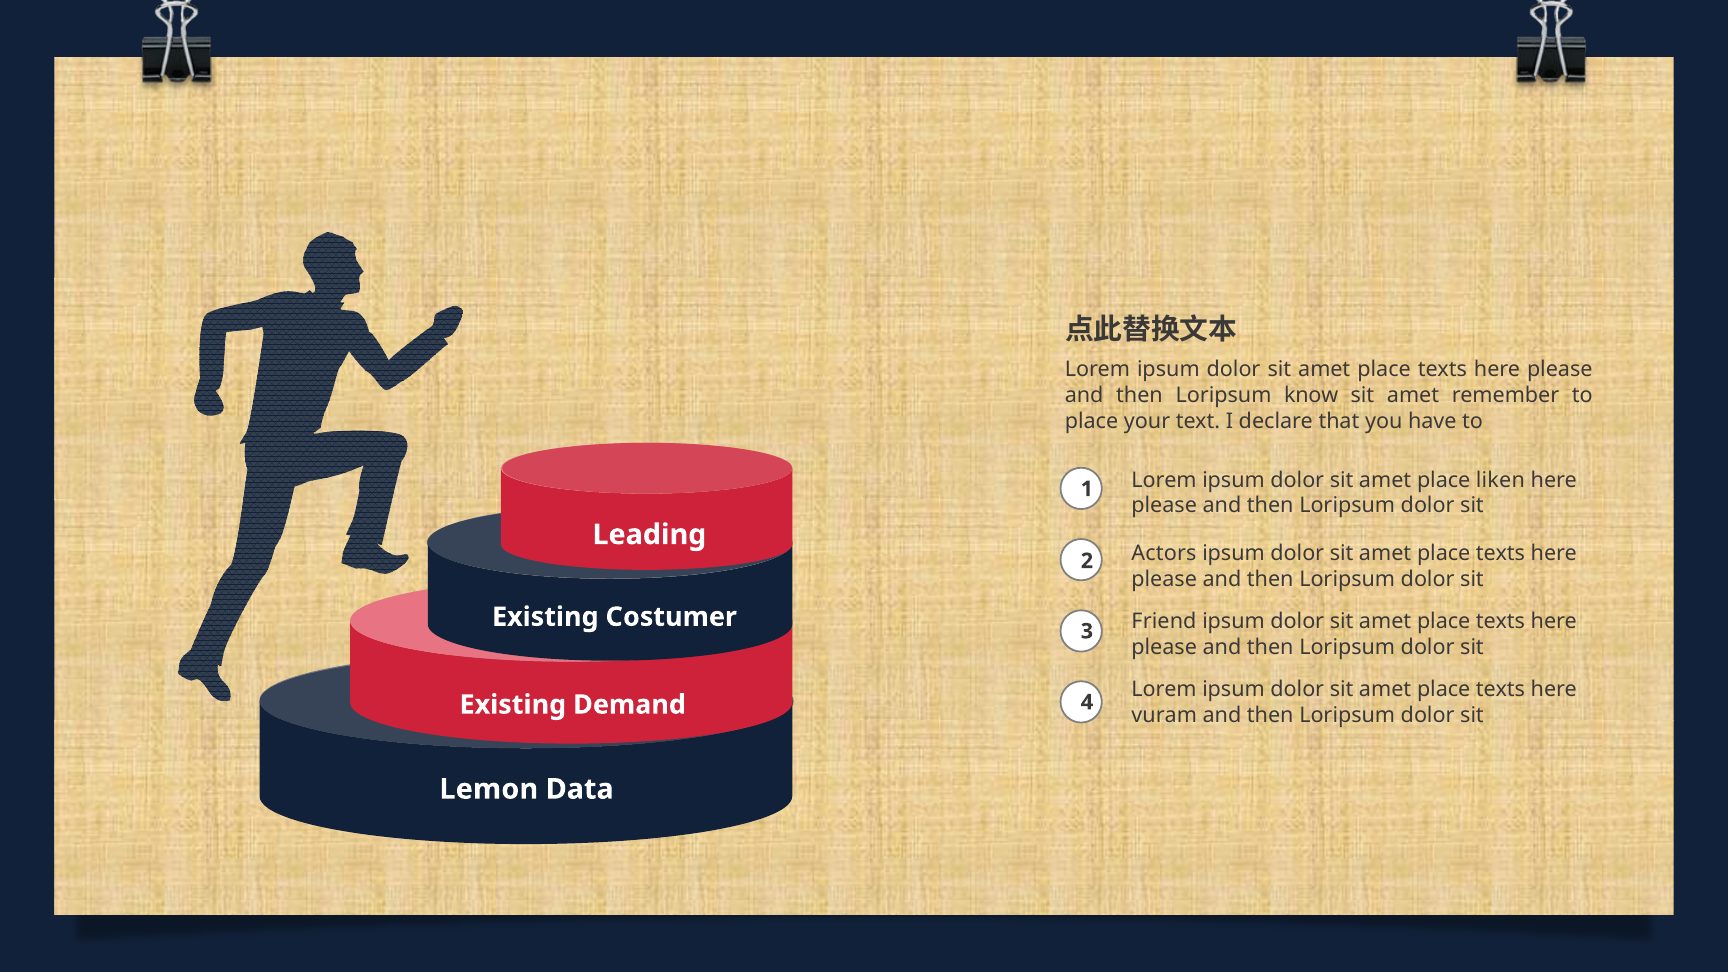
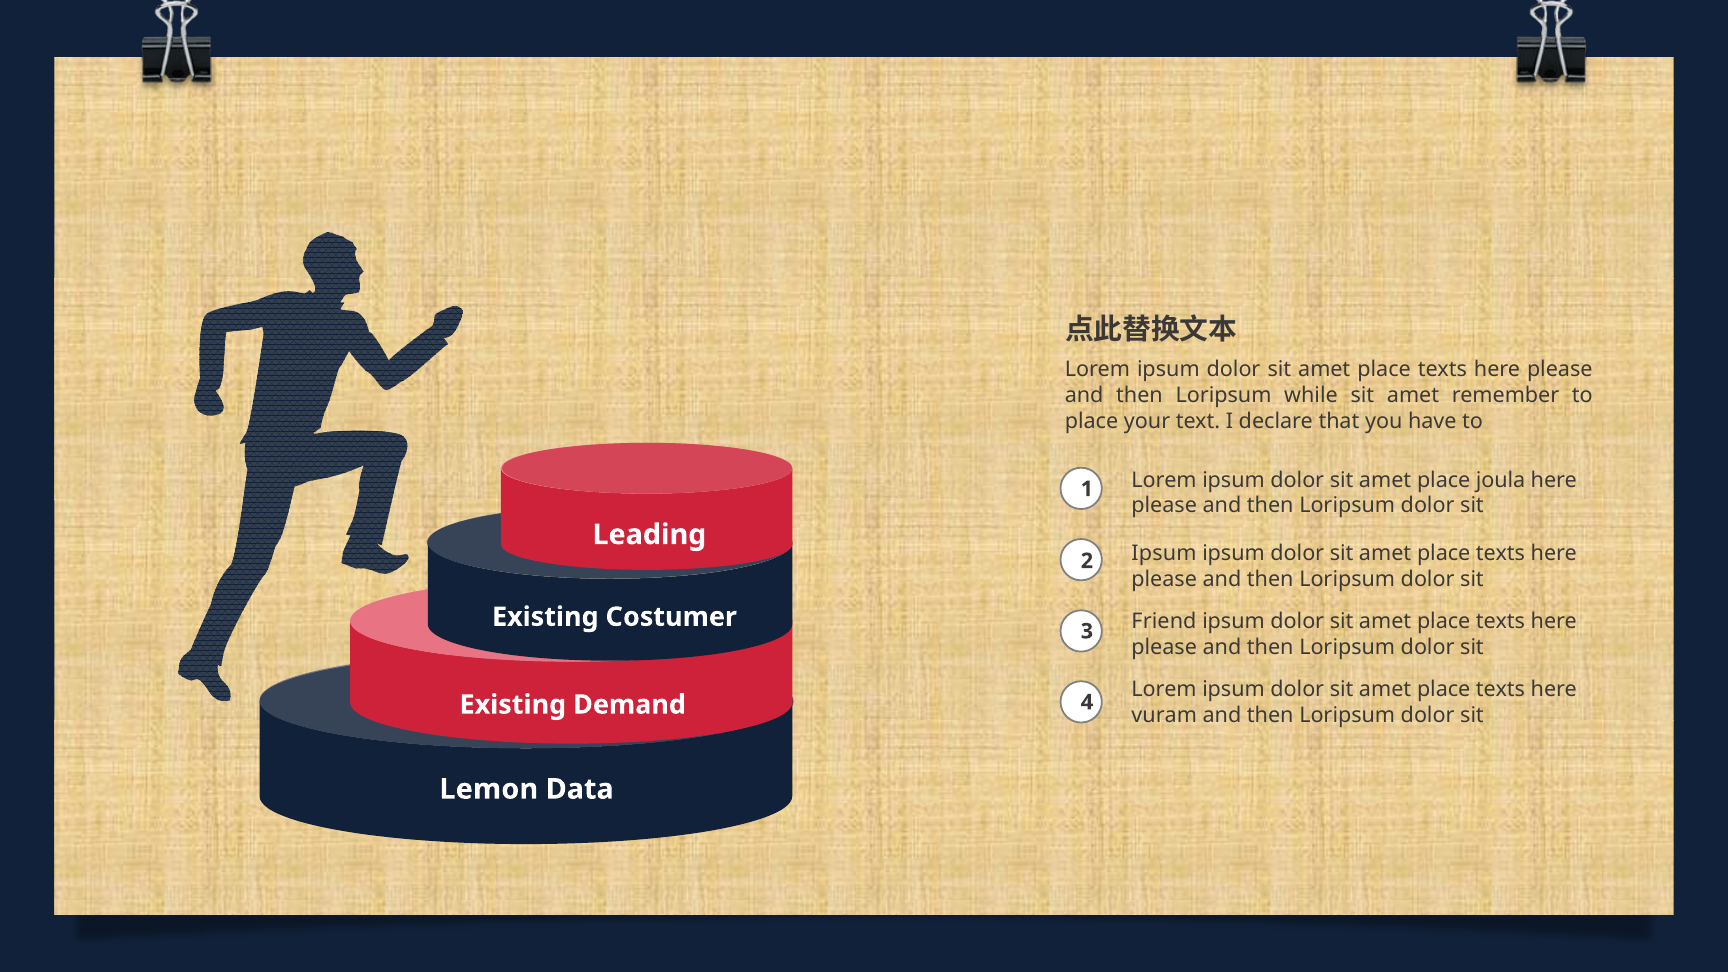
know: know -> while (1311, 395)
liken: liken -> joula (1501, 480)
Actors: Actors -> Ipsum (1164, 553)
